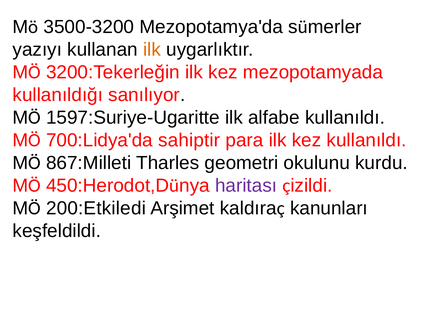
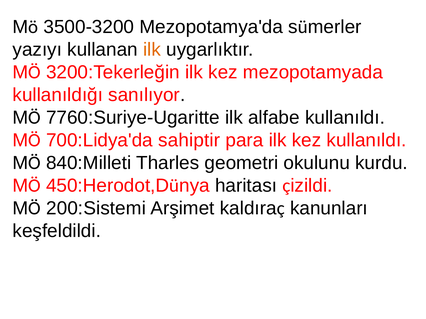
1597:Suriye-Ugaritte: 1597:Suriye-Ugaritte -> 7760:Suriye-Ugaritte (133, 118)
867:Milleti: 867:Milleti -> 840:Milleti (89, 163)
haritası colour: purple -> black (246, 186)
200:Etkiledi: 200:Etkiledi -> 200:Sistemi (96, 209)
